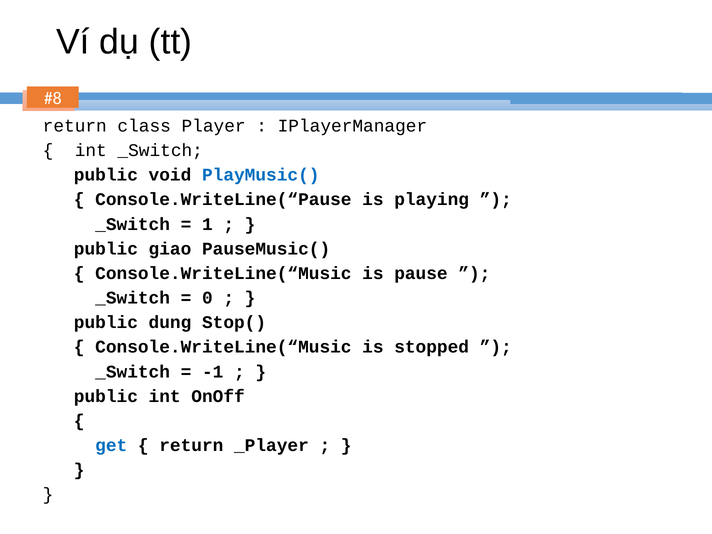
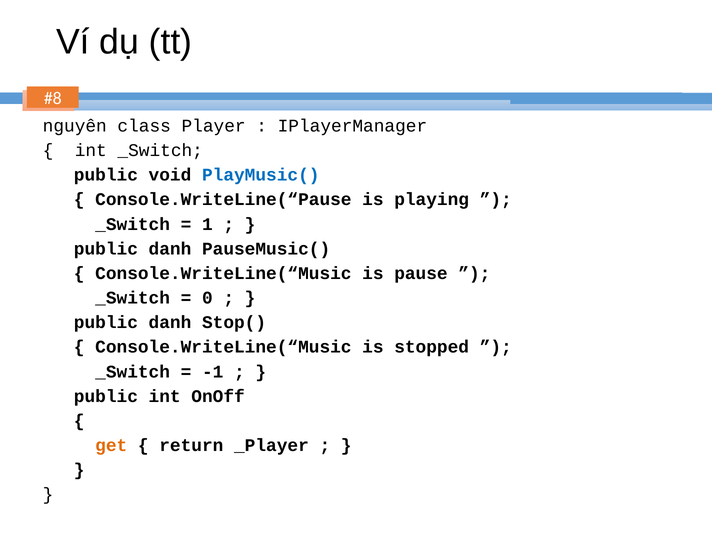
return: return -> nguyên (75, 126)
giao: giao -> danh (170, 249)
dung: dung -> danh (170, 322)
get colour: blue -> orange (111, 445)
